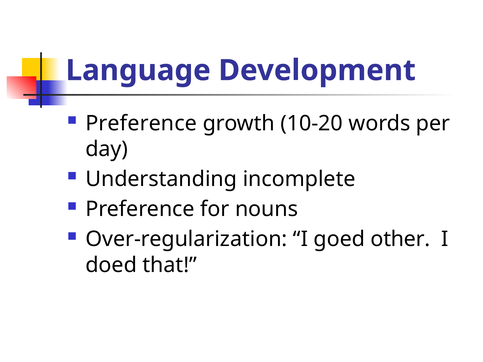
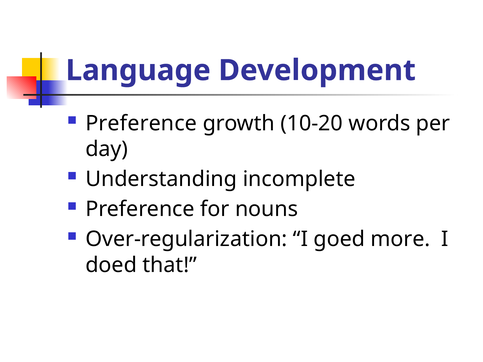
other: other -> more (400, 239)
